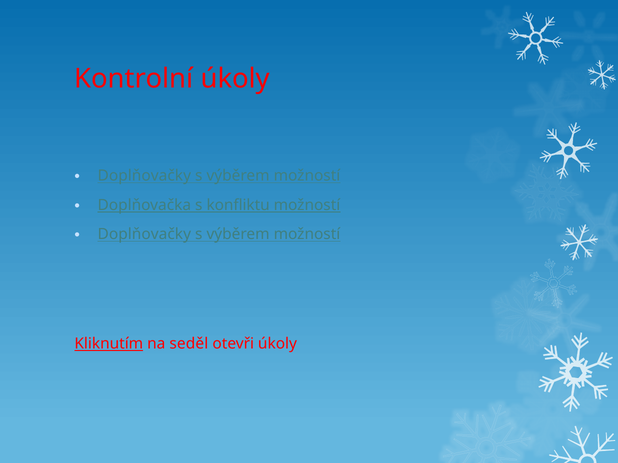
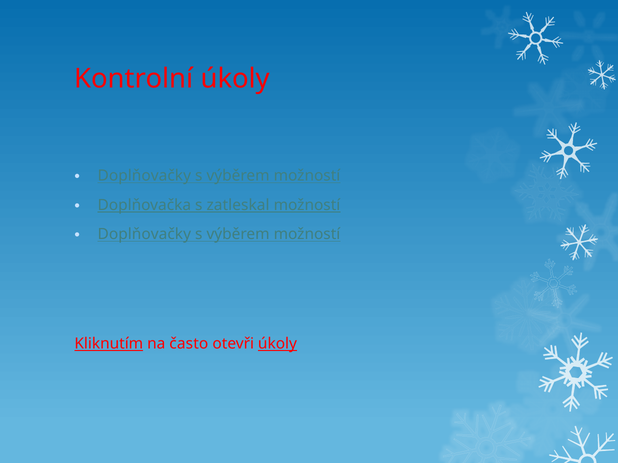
konfliktu: konfliktu -> zatleskal (238, 205)
seděl: seděl -> často (189, 344)
úkoly underline: none -> present (277, 344)
